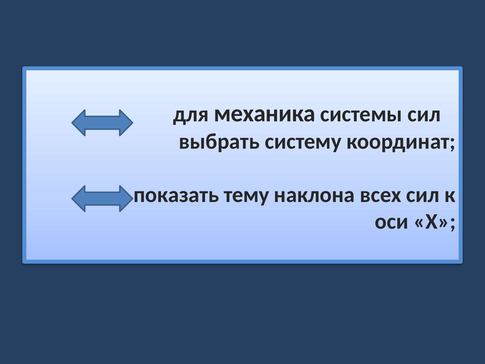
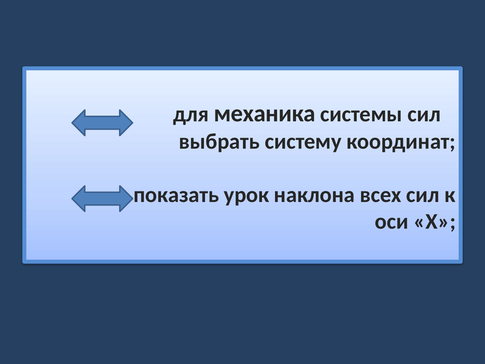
тему: тему -> урок (247, 195)
